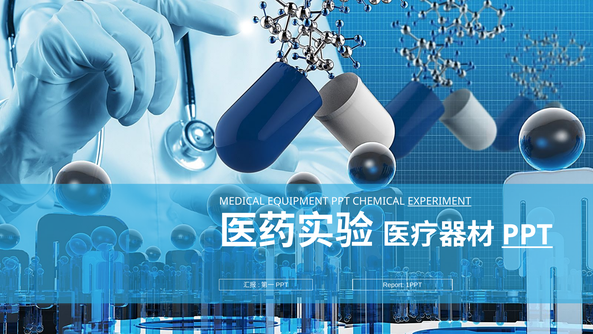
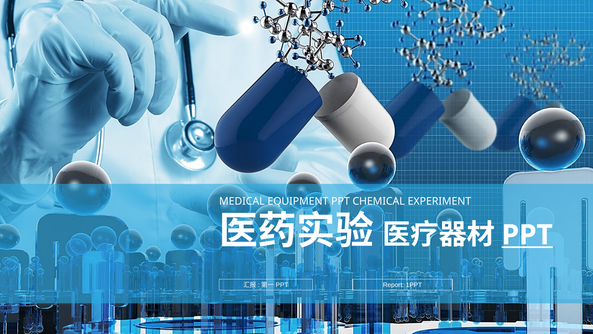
EXPERIMENT underline: present -> none (439, 201)
